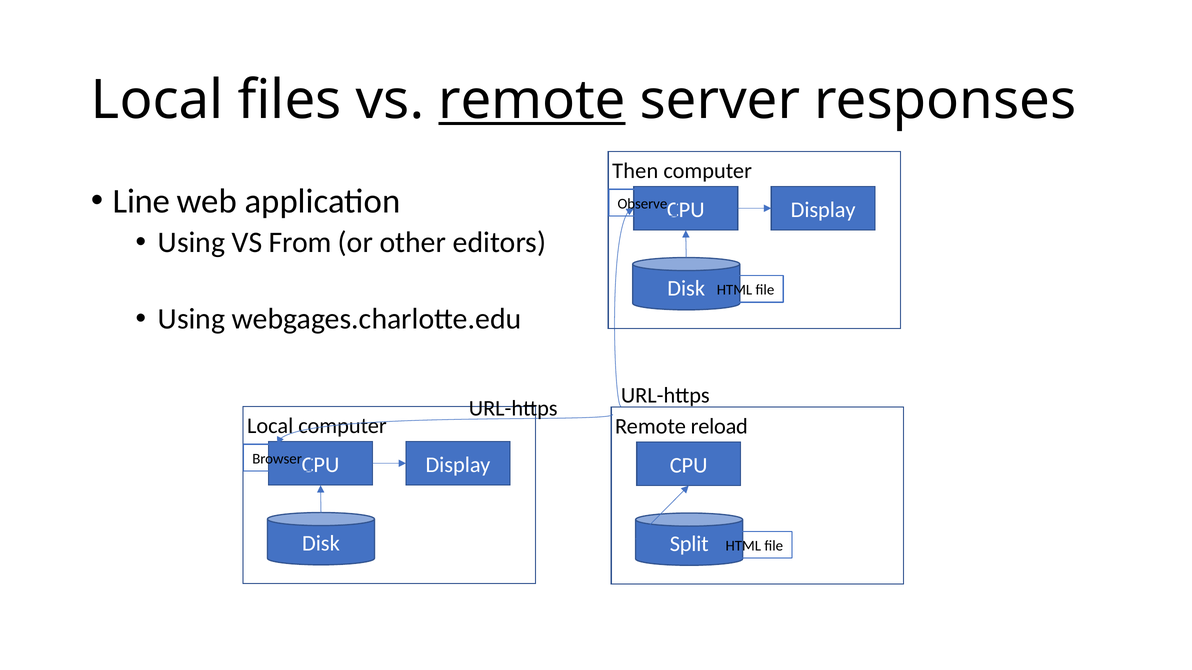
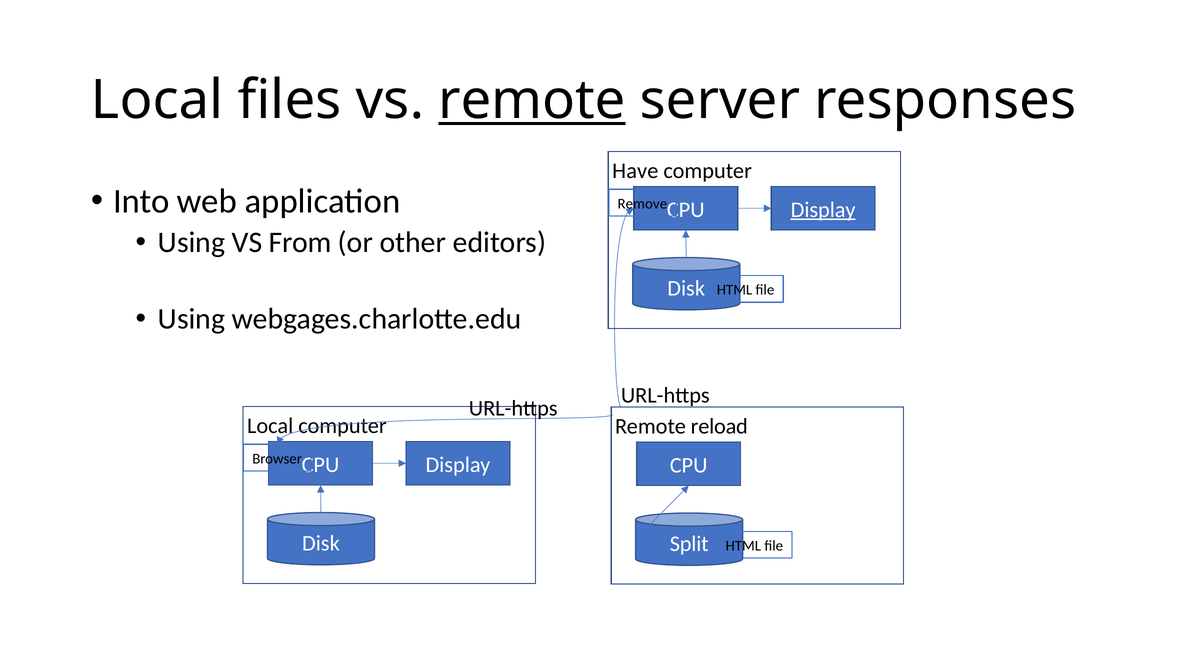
Then: Then -> Have (635, 171)
Line: Line -> Into (141, 202)
Observe: Observe -> Remove (642, 204)
Display underline: none -> present (823, 210)
